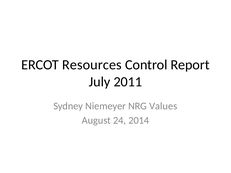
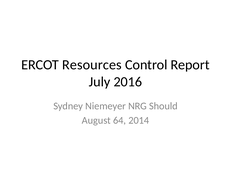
2011: 2011 -> 2016 (128, 82)
Values: Values -> Should (163, 106)
24: 24 -> 64 (120, 121)
